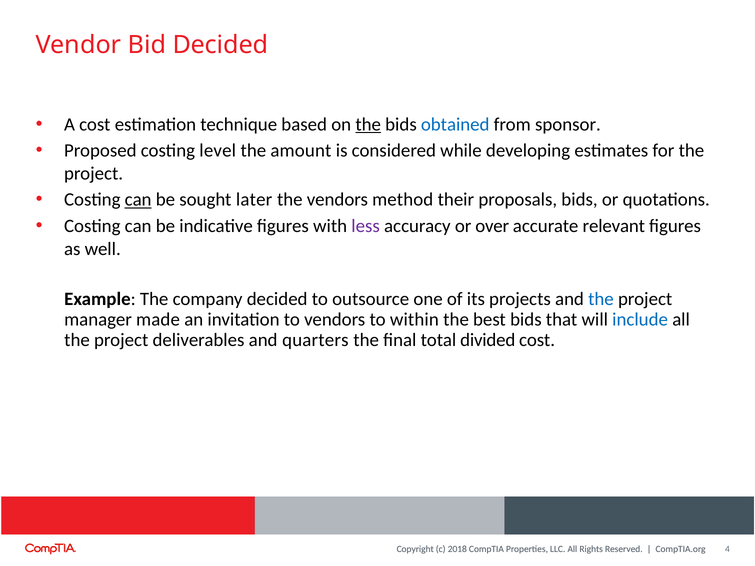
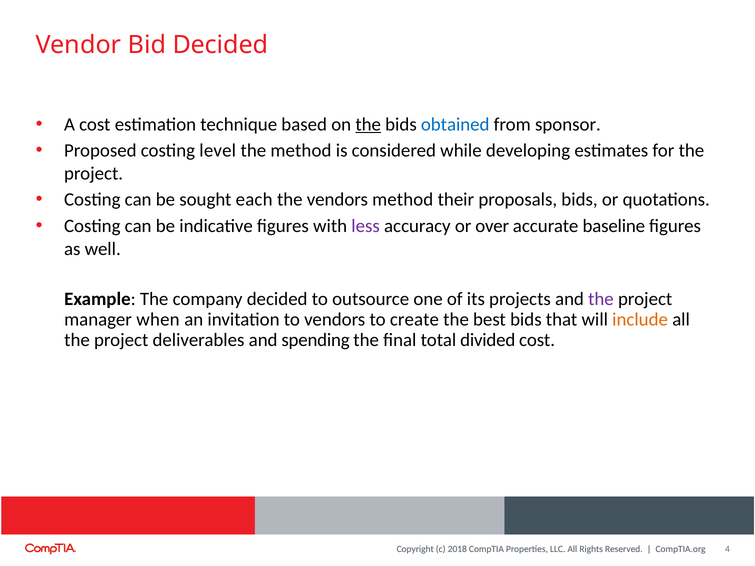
the amount: amount -> method (301, 151)
can underline: present -> none (138, 200)
later: later -> each (254, 200)
relevant: relevant -> baseline (614, 226)
the colour: blue -> purple (601, 299)
made: made -> when (158, 320)
within: within -> create (414, 320)
include colour: blue -> orange (640, 320)
quarters: quarters -> spending (316, 340)
